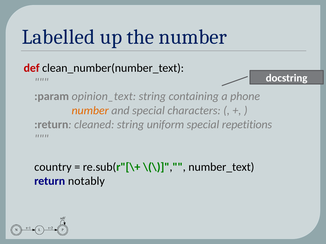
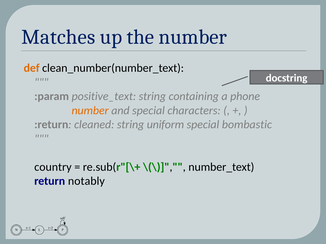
Labelled: Labelled -> Matches (58, 37)
def colour: red -> orange (32, 68)
opinion_text: opinion_text -> positive_text (104, 97)
repetitions: repetitions -> bombastic (247, 125)
